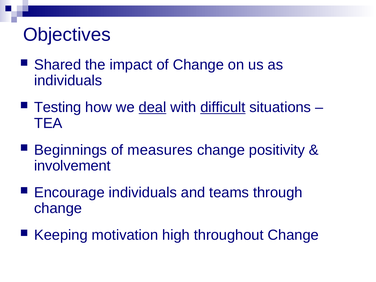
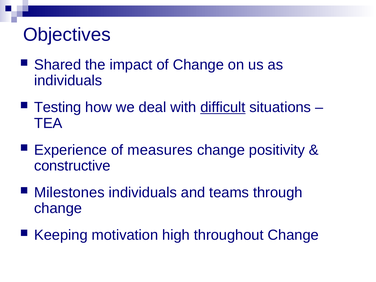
deal underline: present -> none (152, 107)
Beginnings: Beginnings -> Experience (71, 150)
involvement: involvement -> constructive (72, 166)
Encourage: Encourage -> Milestones (69, 192)
